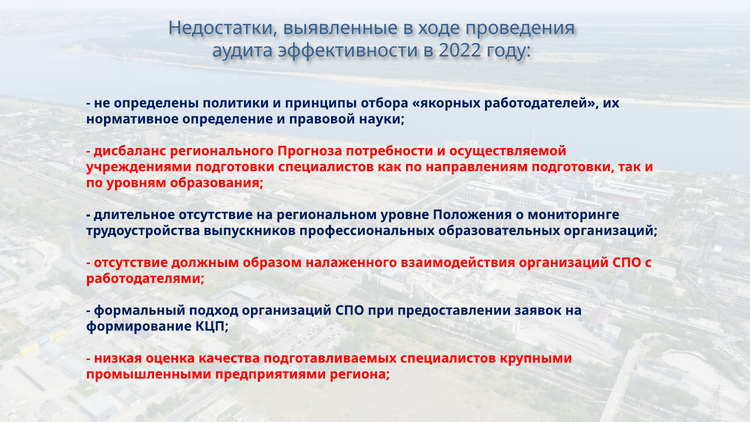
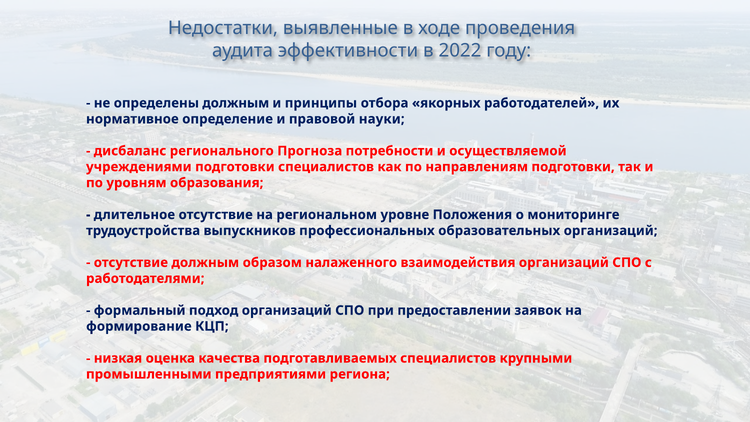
определены политики: политики -> должным (236, 103)
